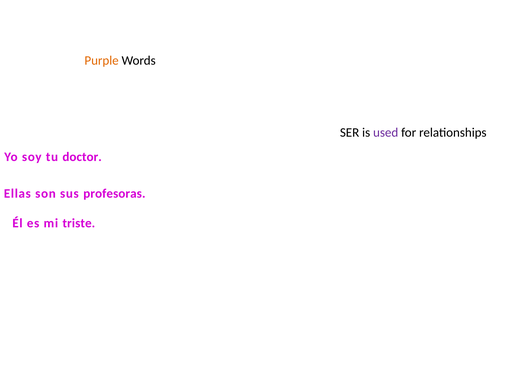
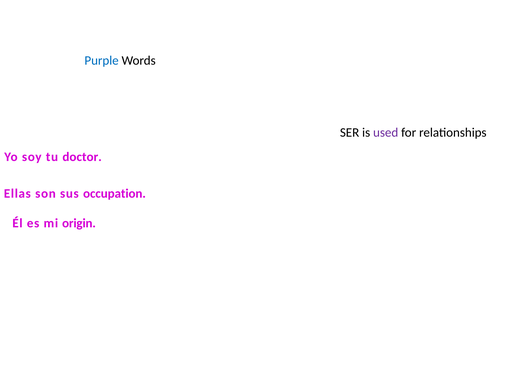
Purple colour: orange -> blue (102, 61)
profesoras: profesoras -> occupation (114, 194)
triste: triste -> origin (79, 223)
